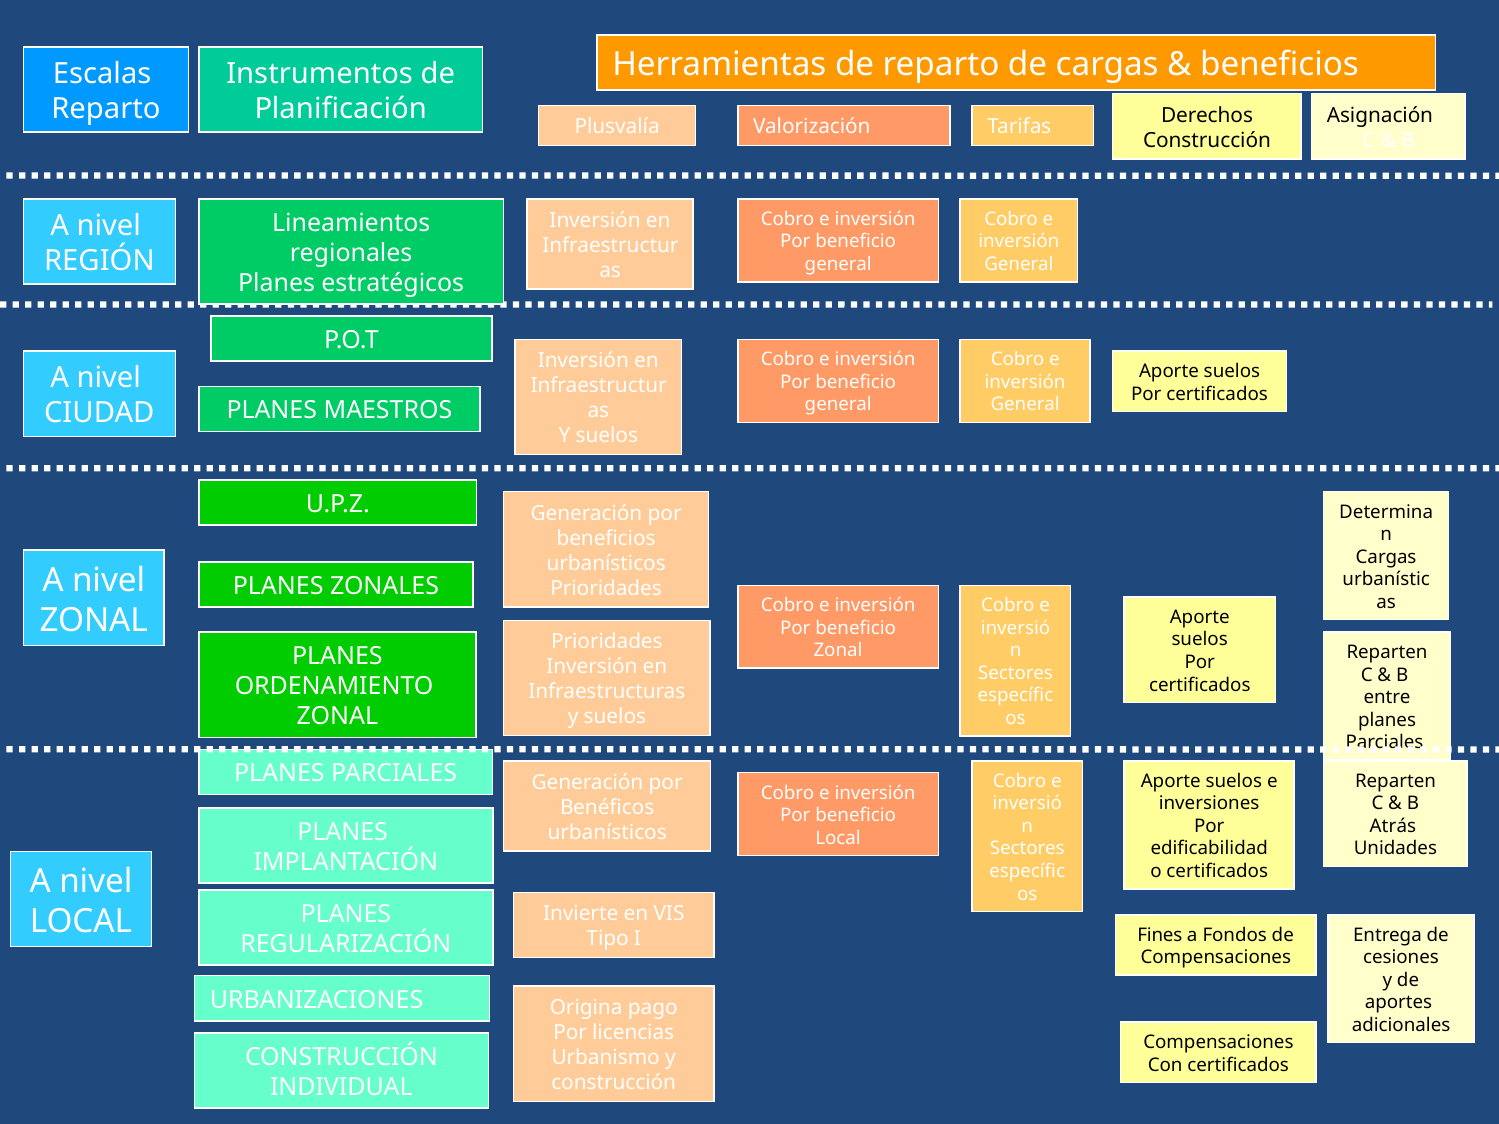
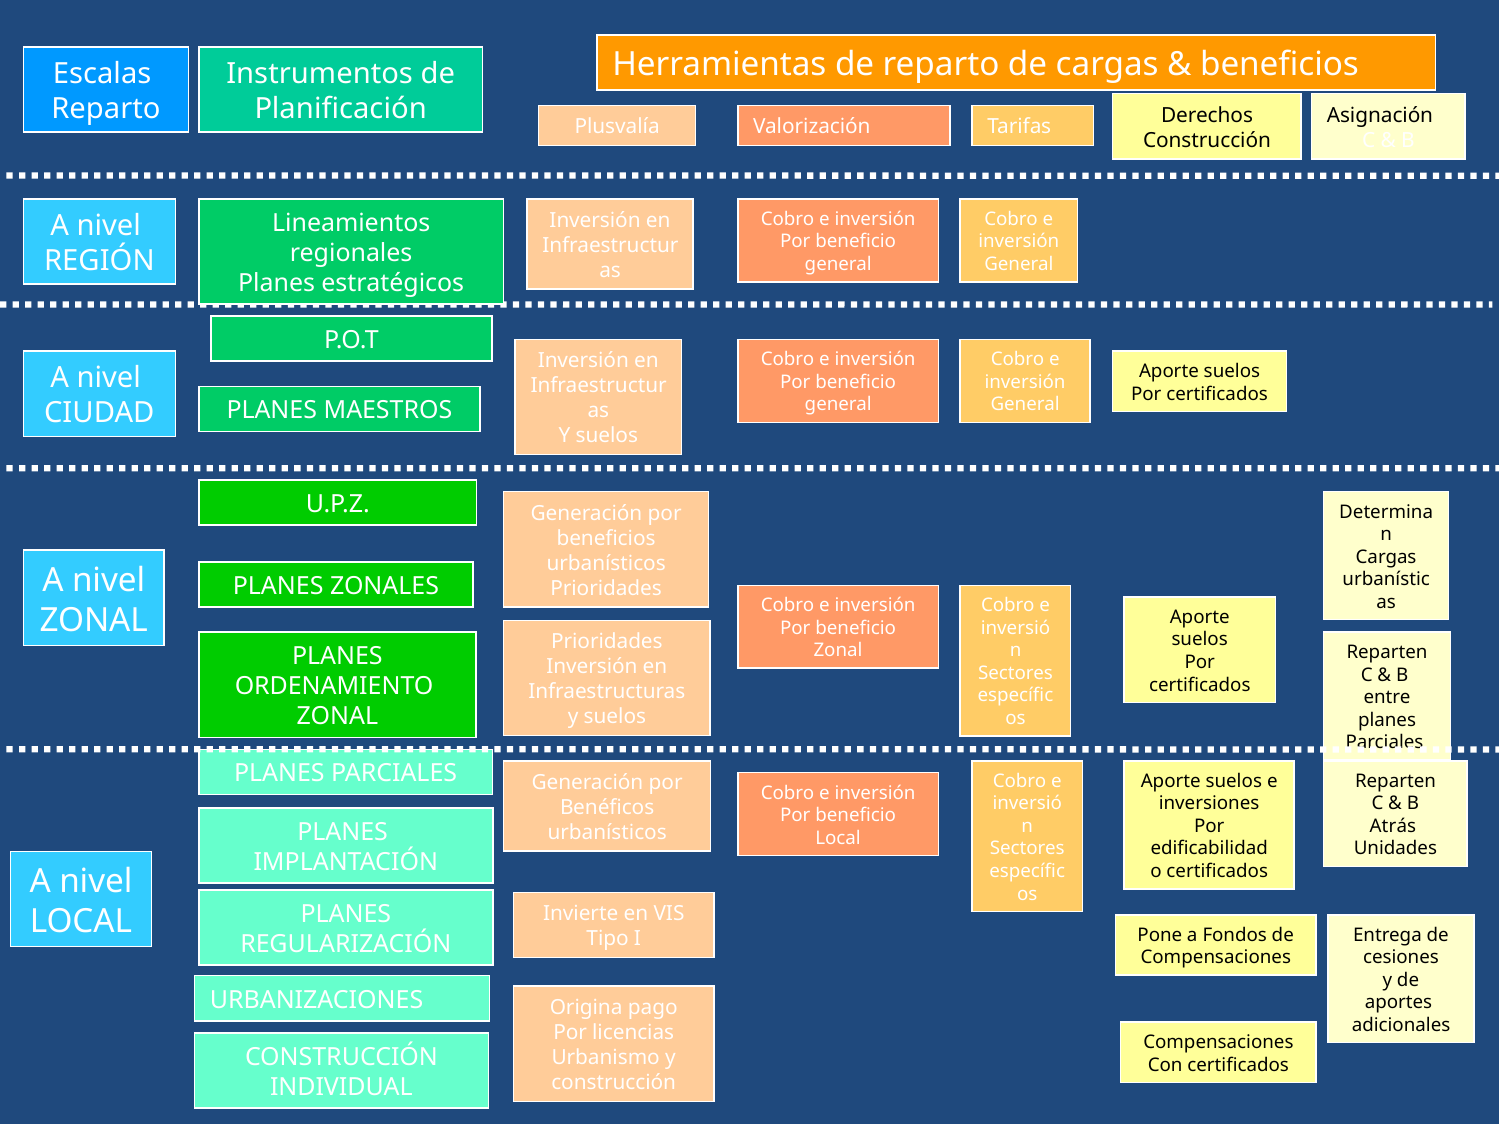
Fines: Fines -> Pone (1160, 935)
